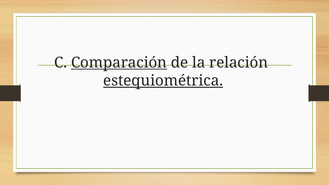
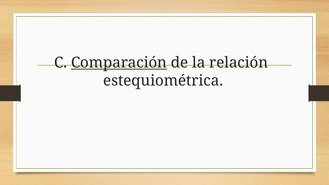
estequiométrica underline: present -> none (163, 81)
